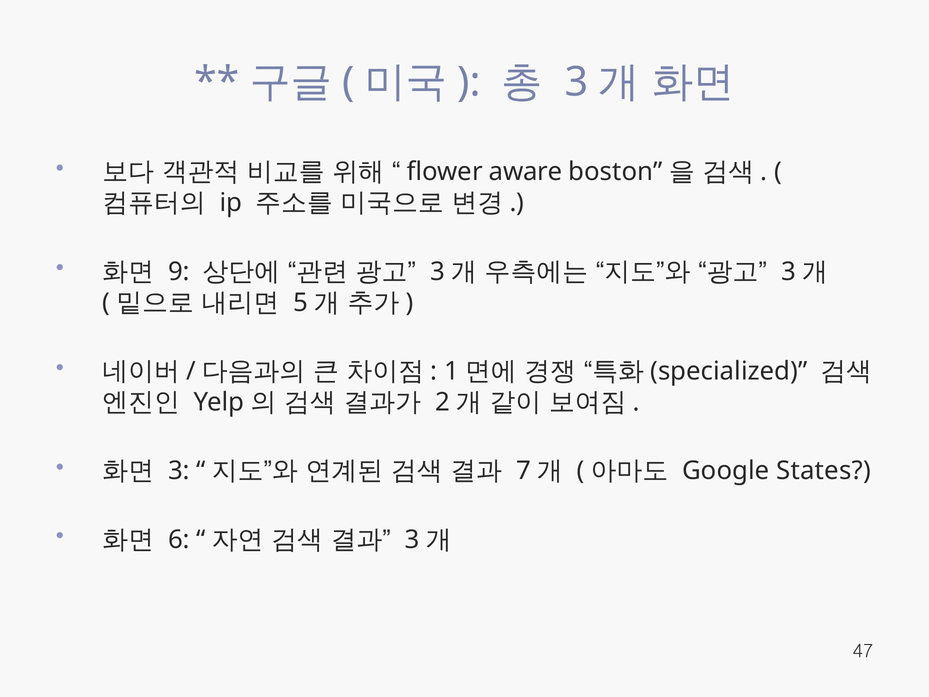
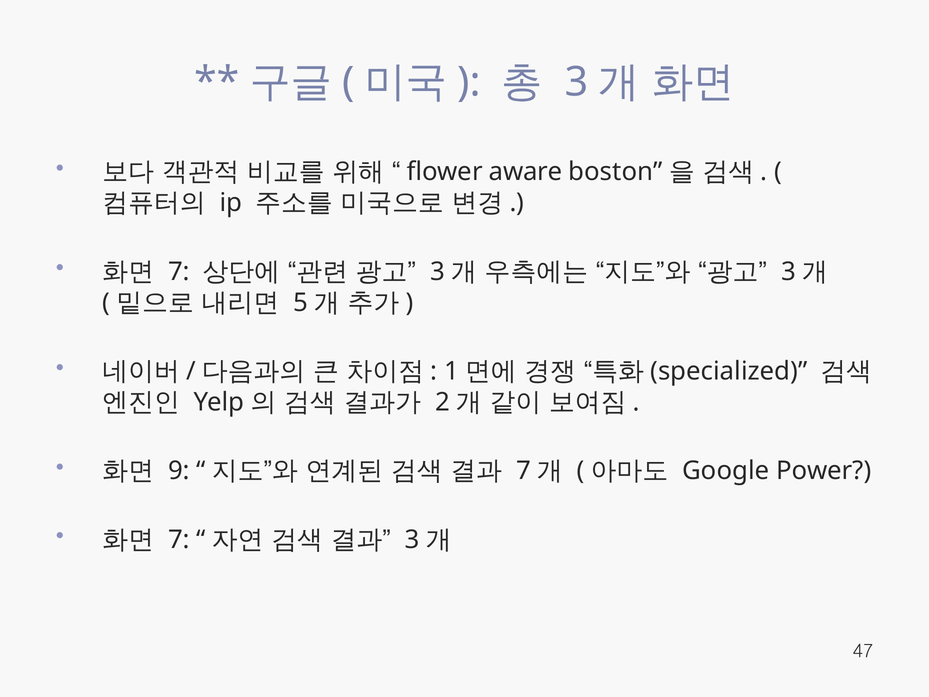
9: 9 -> 7 (179, 271)
3: 3 -> 9 (179, 471)
States: States -> Power (824, 471)
6: 6 -> 7 (179, 539)
